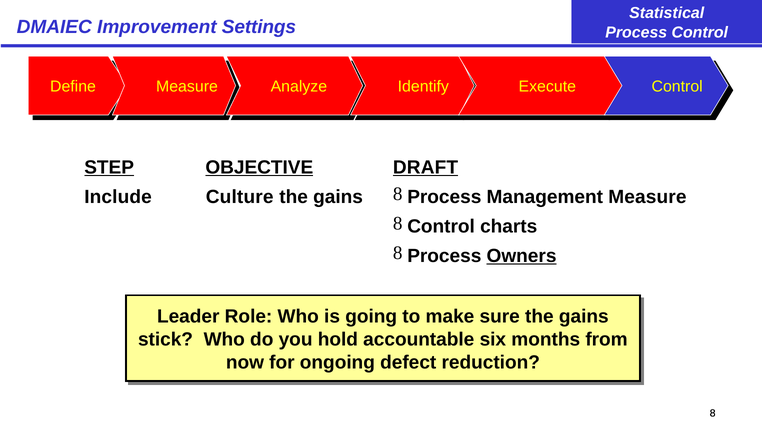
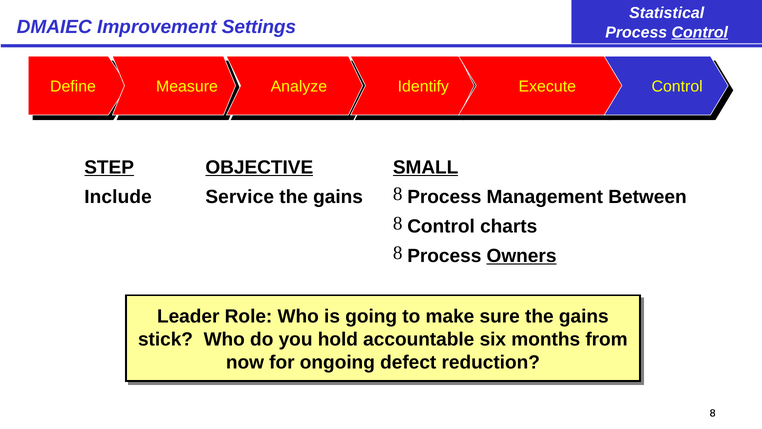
Control underline: none -> present (700, 32)
DRAFT: DRAFT -> SMALL (426, 167)
Management Measure: Measure -> Between (647, 197)
Culture: Culture -> Service (240, 197)
